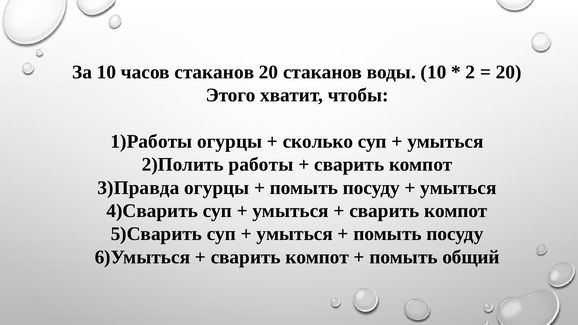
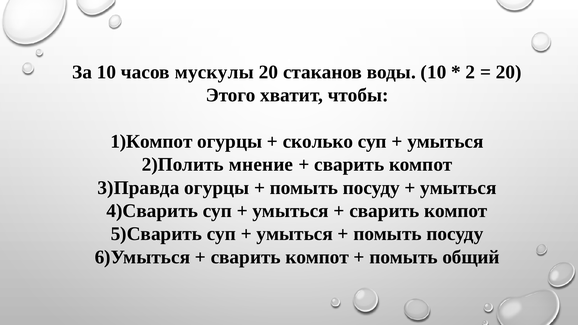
часов стаканов: стаканов -> мускулы (214, 72)
1)Работы: 1)Работы -> 1)Компот (152, 142)
работы: работы -> мнение (261, 165)
